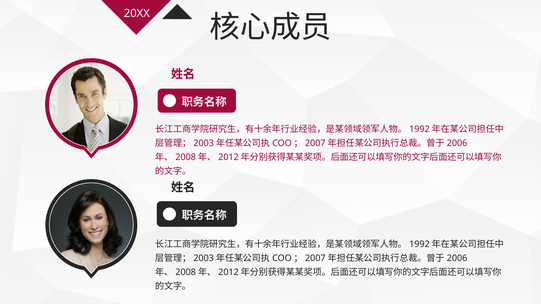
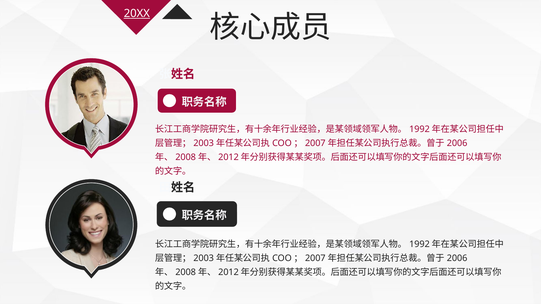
20XX underline: none -> present (137, 14)
